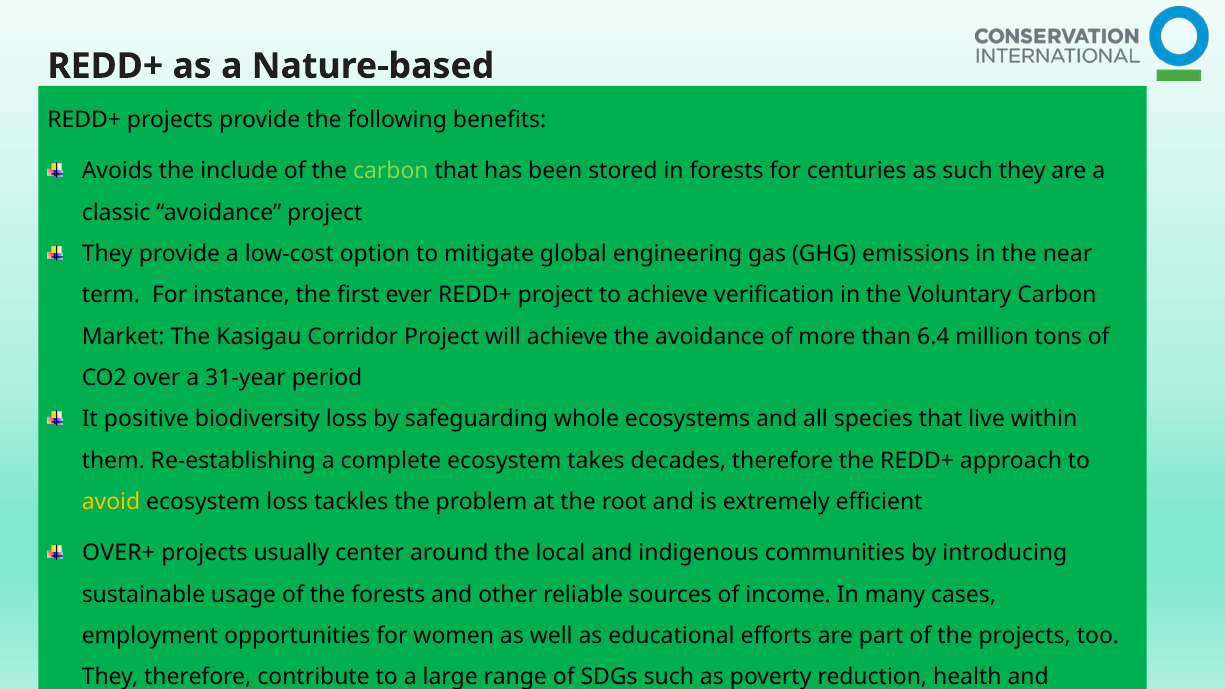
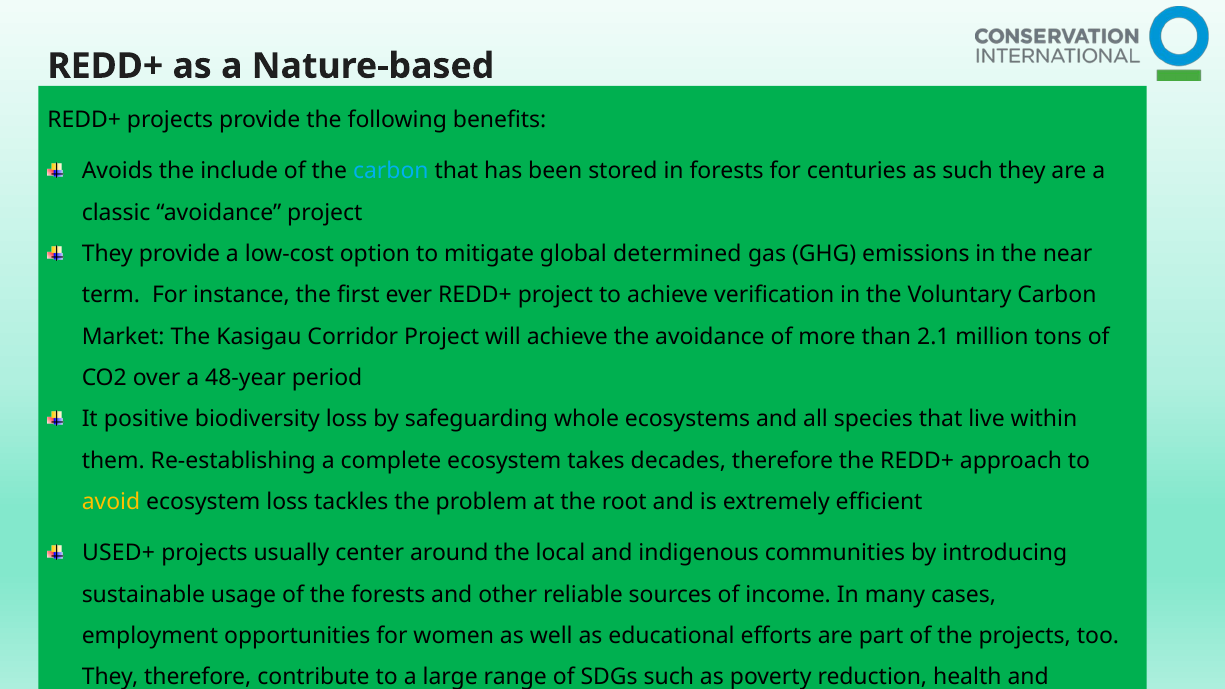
carbon colour: light green -> light blue (391, 171)
engineering: engineering -> determined (677, 254)
6.4: 6.4 -> 2.1 (933, 337)
31-year: 31-year -> 48-year (246, 378)
OVER+: OVER+ -> USED+ (118, 553)
